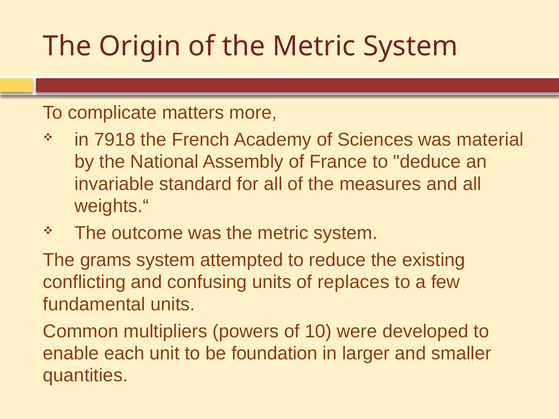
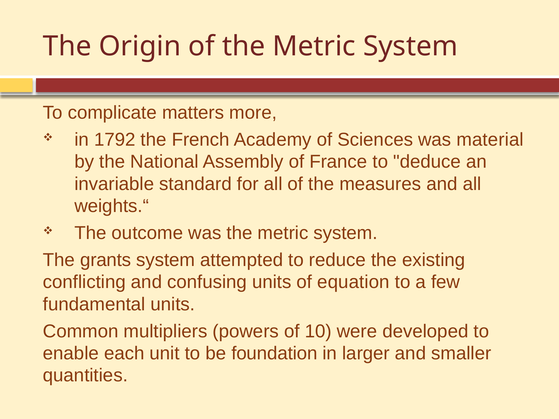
7918: 7918 -> 1792 (115, 140)
grams: grams -> grants (106, 260)
replaces: replaces -> equation (353, 282)
